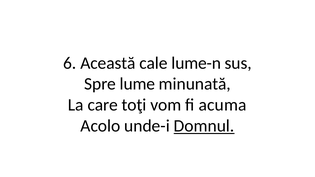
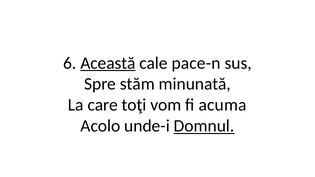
Această underline: none -> present (108, 63)
lume-n: lume-n -> pace-n (196, 63)
lume: lume -> stăm (137, 84)
